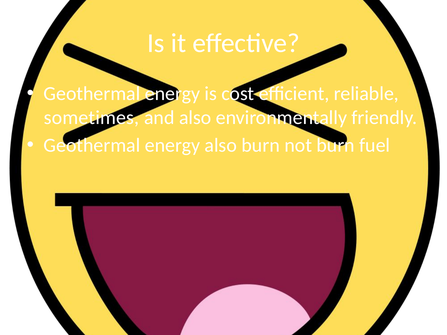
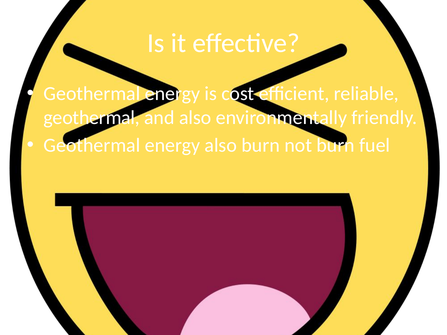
sometimes: sometimes -> geothermal (92, 118)
